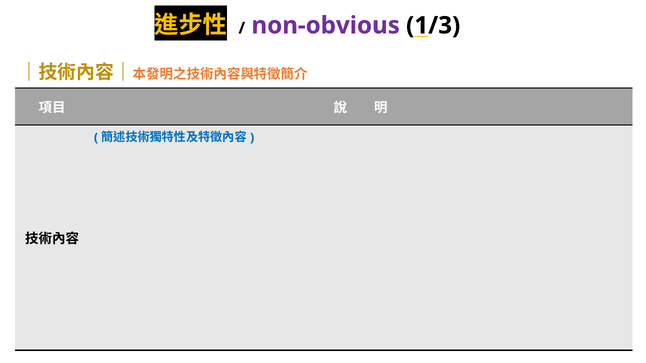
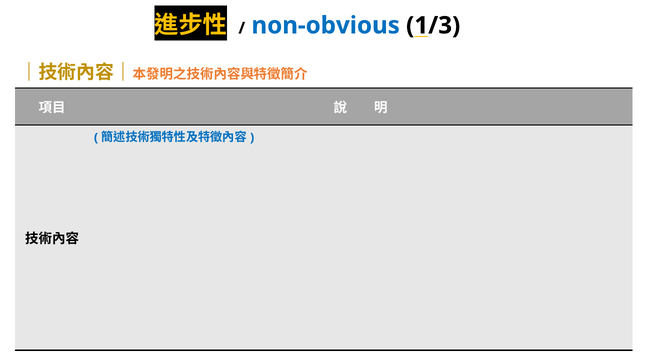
non-obvious colour: purple -> blue (326, 25)
